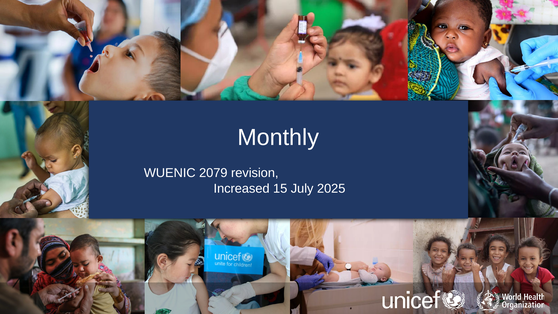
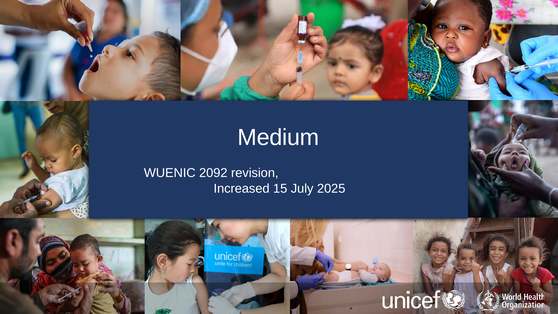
Monthly: Monthly -> Medium (278, 137)
2079: 2079 -> 2092 (213, 173)
